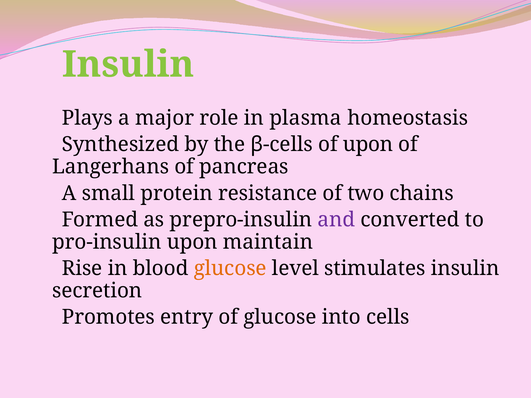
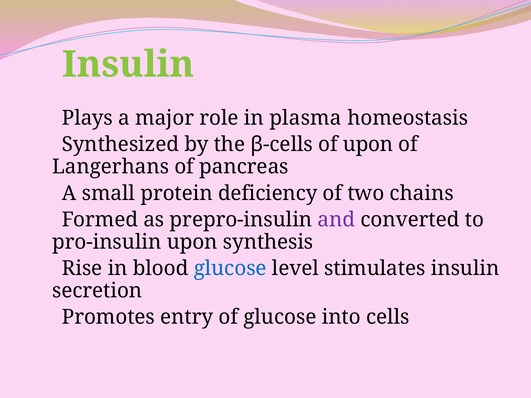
resistance: resistance -> deficiency (268, 193)
maintain: maintain -> synthesis (268, 242)
glucose colour: orange -> blue (230, 269)
